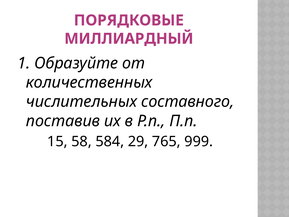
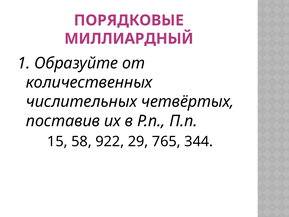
составного: составного -> четвёртых (188, 102)
584: 584 -> 922 (110, 141)
999: 999 -> 344 (199, 141)
